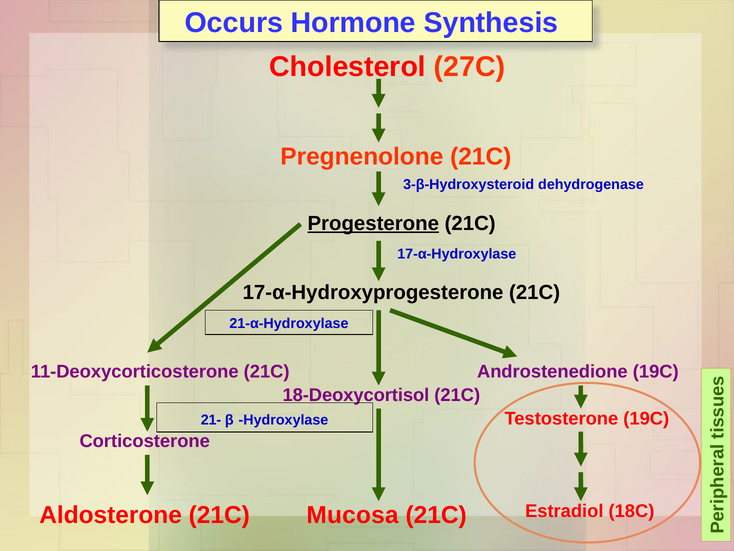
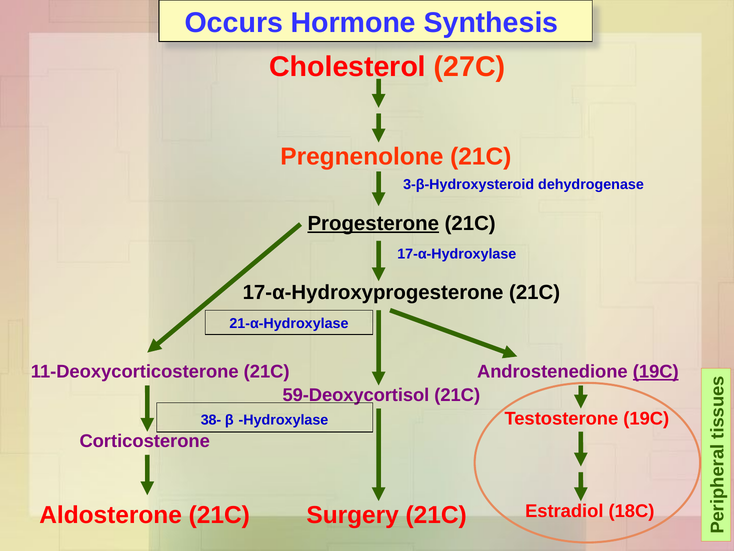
19C underline: none -> present (656, 372)
18-Deoxycortisol: 18-Deoxycortisol -> 59-Deoxycortisol (356, 395)
21-: 21- -> 38- (211, 420)
Mucosa: Mucosa -> Surgery (353, 515)
